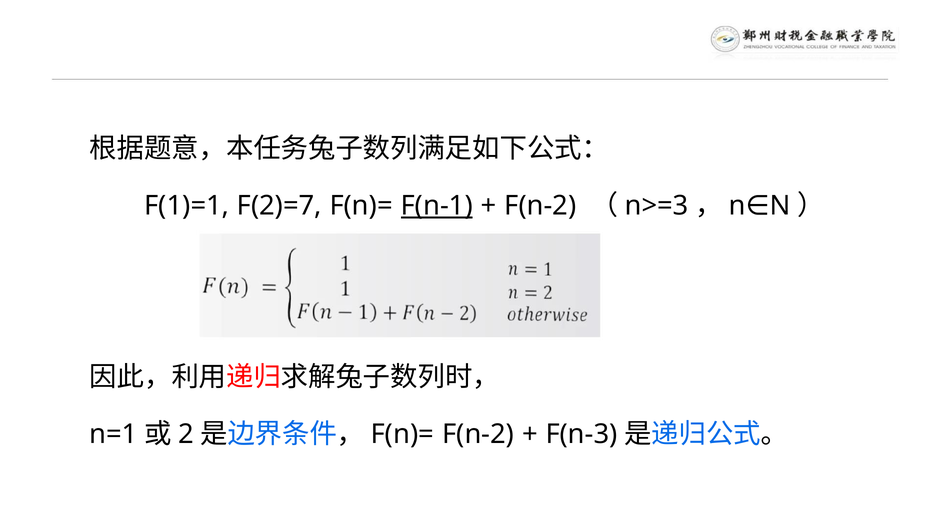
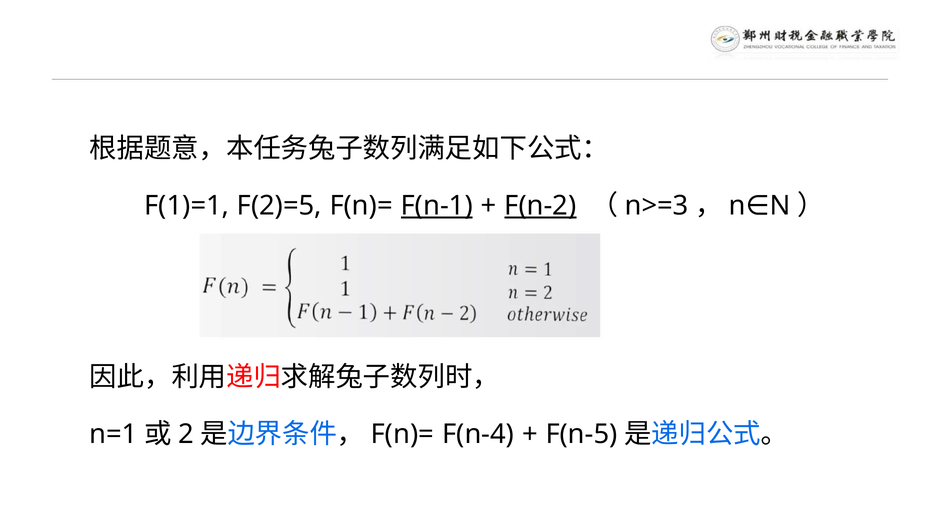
F(2)=7: F(2)=7 -> F(2)=5 (279, 206)
F(n-2 underline: none -> present (540, 206)
F(n)= F(n-2: F(n-2 -> F(n-4 (478, 434)
F(n-3: F(n-3 -> F(n-5 (582, 434)
